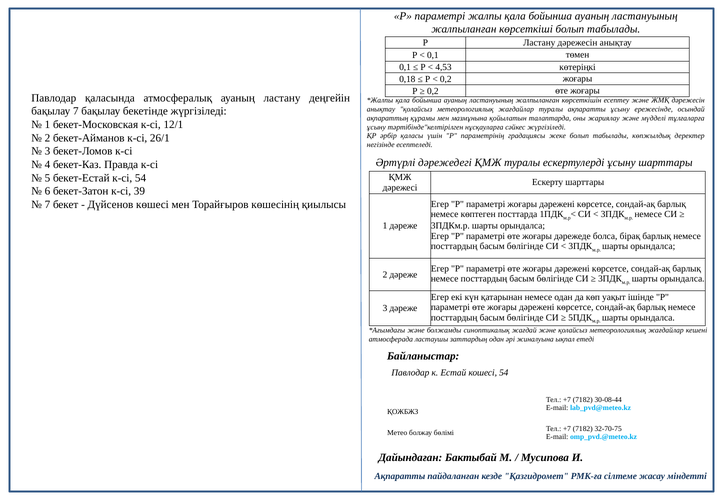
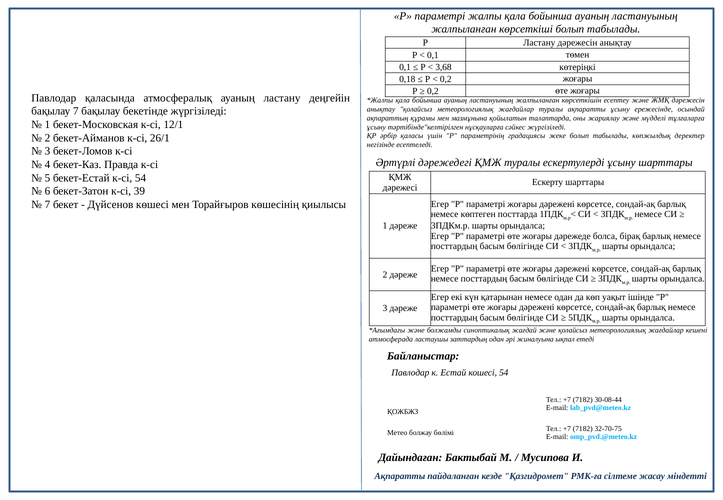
4,53: 4,53 -> 3,68 (443, 67)
